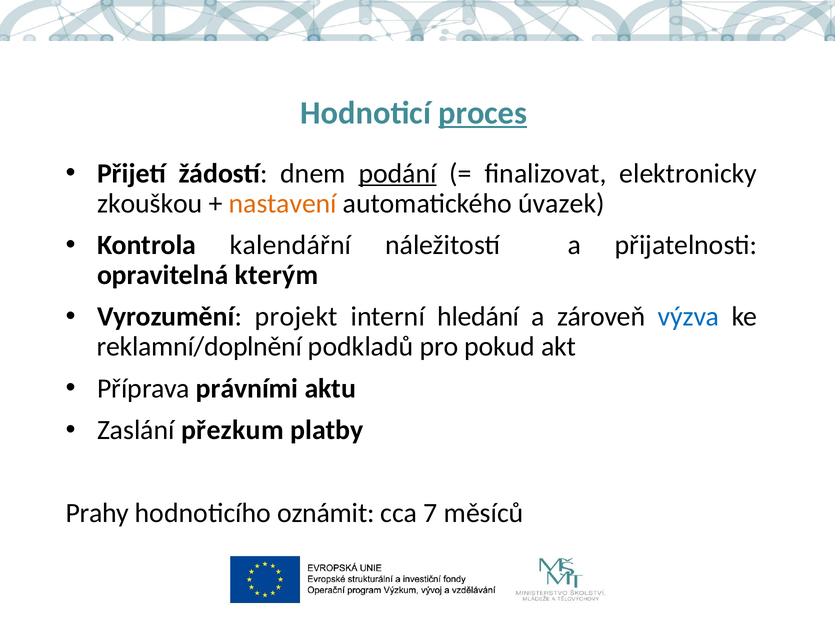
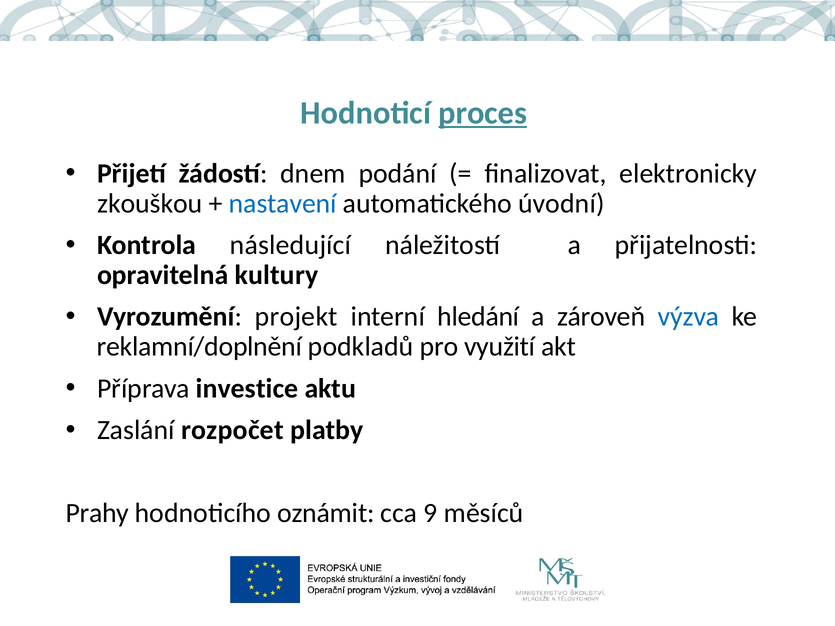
podání underline: present -> none (398, 173)
nastavení colour: orange -> blue (283, 203)
úvazek: úvazek -> úvodní (561, 203)
kalendářní: kalendářní -> následující (291, 245)
kterým: kterým -> kultury (276, 275)
pokud: pokud -> využití (500, 347)
právními: právními -> investice (247, 389)
přezkum: přezkum -> rozpočet (232, 430)
7: 7 -> 9 (431, 513)
